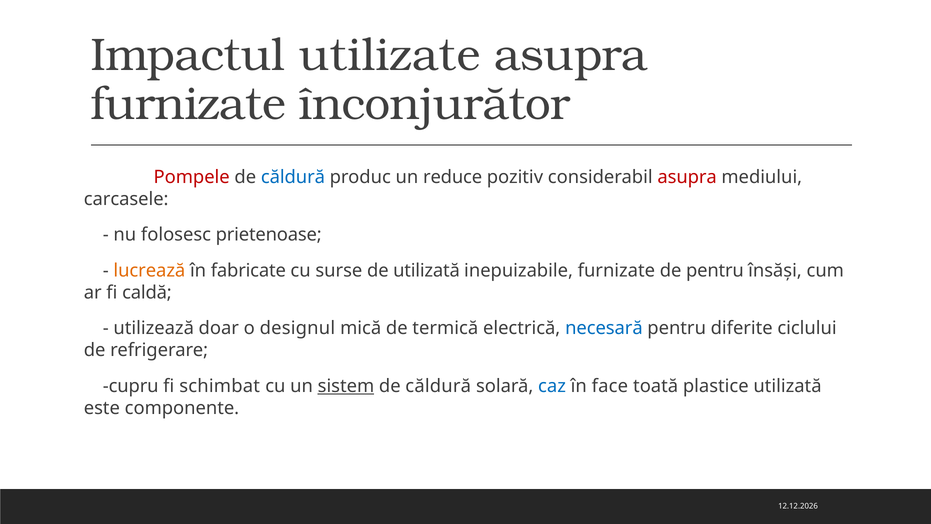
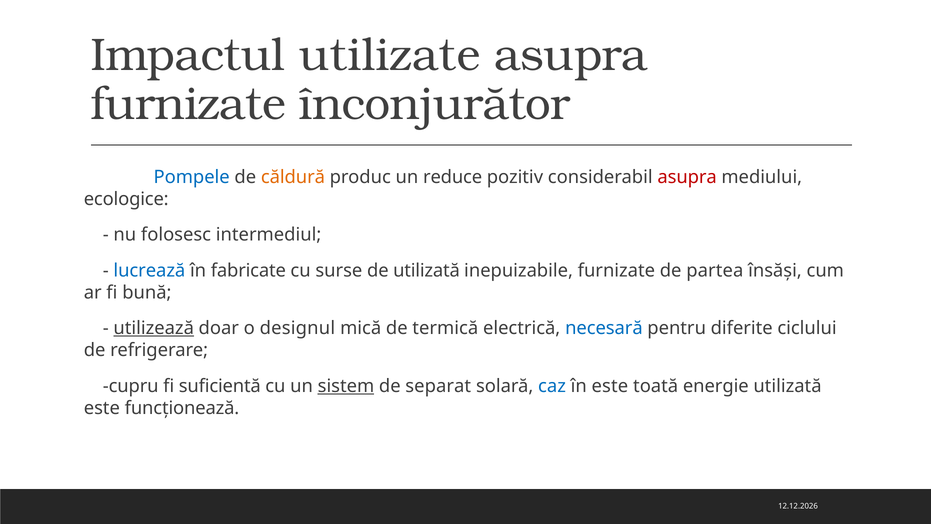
Pompele colour: red -> blue (192, 177)
căldură colour: blue -> orange (293, 177)
carcasele: carcasele -> ecologice (126, 199)
prietenoase: prietenoase -> intermediul (269, 235)
lucrează colour: orange -> blue (149, 270)
de pentru: pentru -> partea (715, 270)
caldă: caldă -> bună (147, 292)
utilizează underline: none -> present (154, 328)
schimbat: schimbat -> suficientă (220, 386)
căldură: căldură -> separat (438, 386)
în face: face -> este (610, 386)
plastice: plastice -> energie (716, 386)
componente: componente -> funcționează (182, 408)
